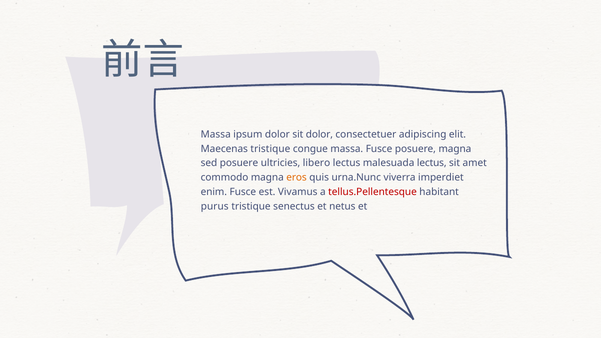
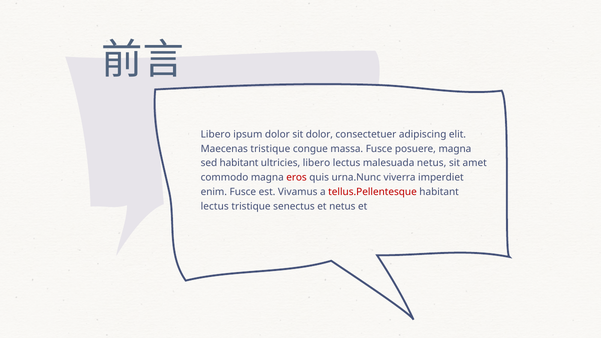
Massa: Massa -> Libero (216, 134)
sed posuere: posuere -> habitant (239, 163)
malesuada lectus: lectus -> netus (432, 163)
eros colour: orange -> red (297, 178)
purus: purus -> lectus (215, 206)
